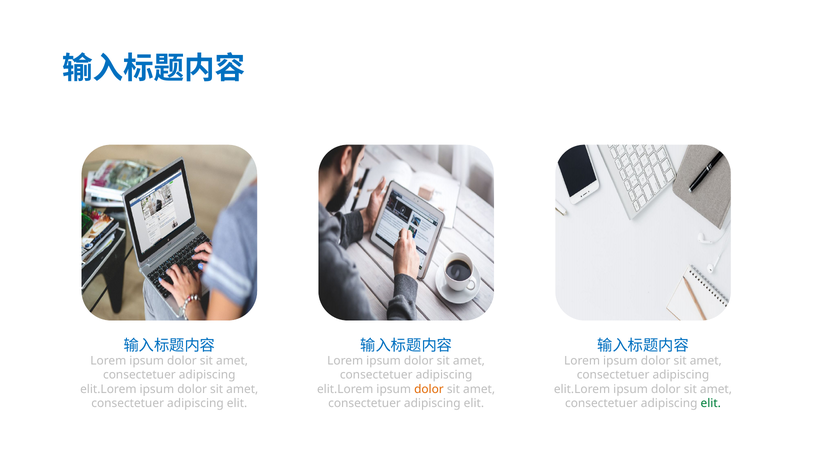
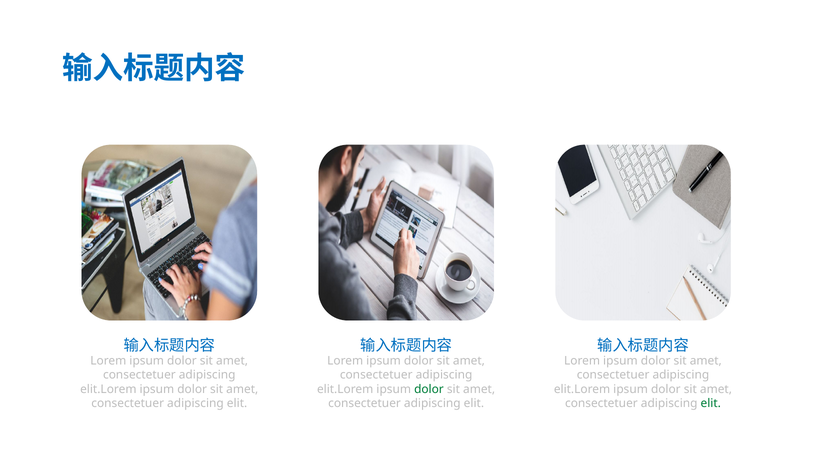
dolor colour: orange -> green (429, 389)
